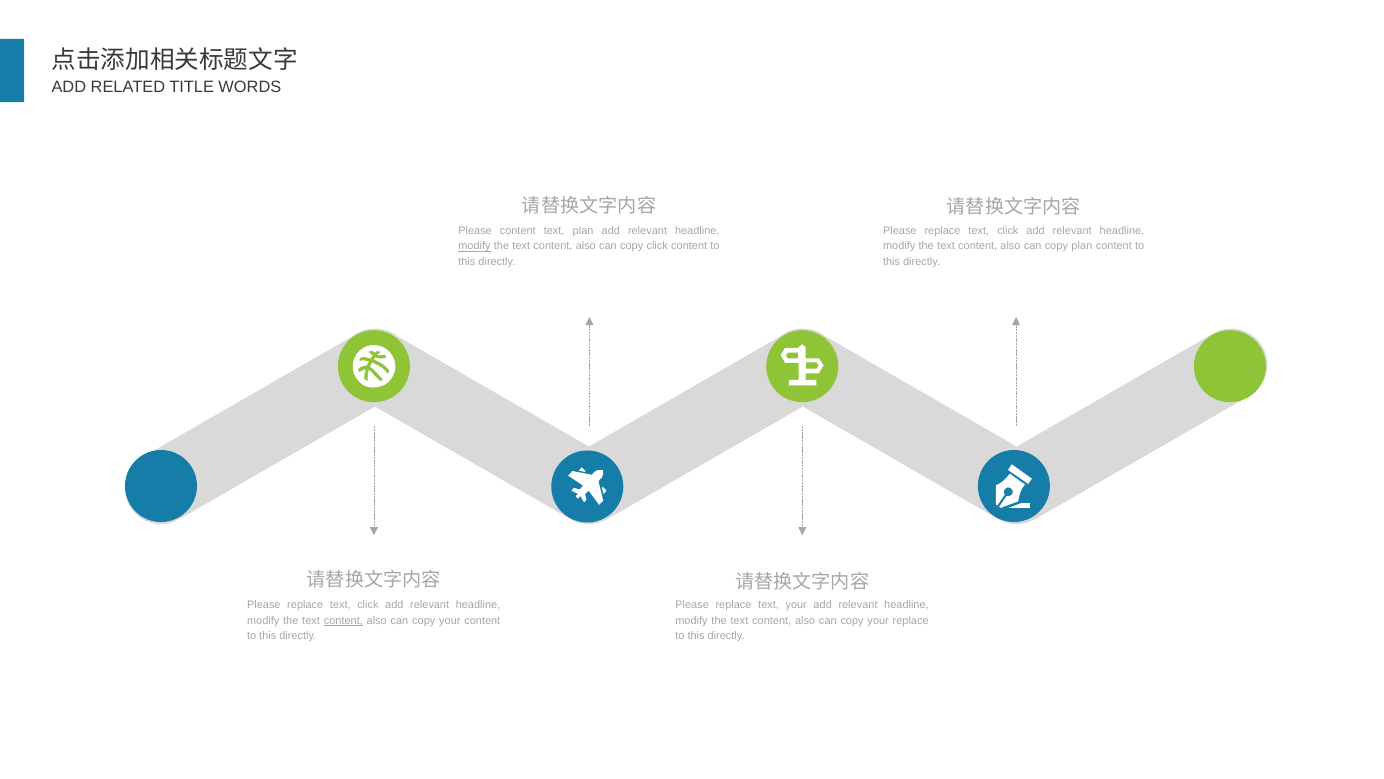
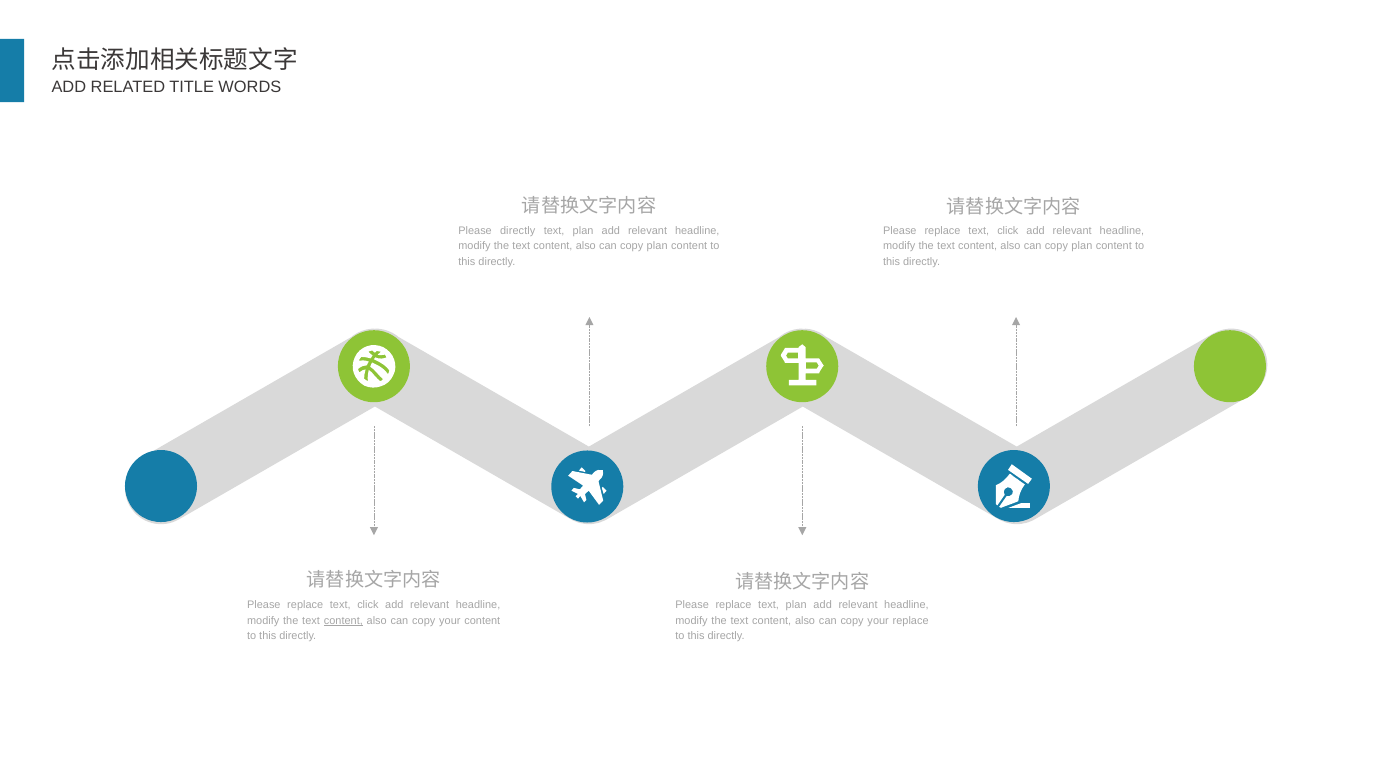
Please content: content -> directly (518, 230)
modify underline: present -> none (474, 246)
click: click -> plan (657, 246)
replace text your: your -> plan (796, 604)
